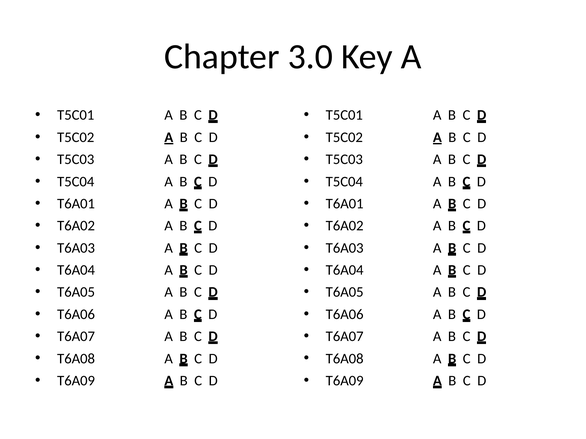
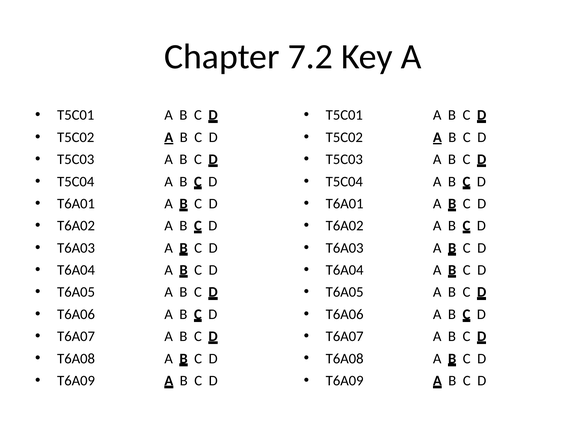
3.0: 3.0 -> 7.2 (310, 57)
